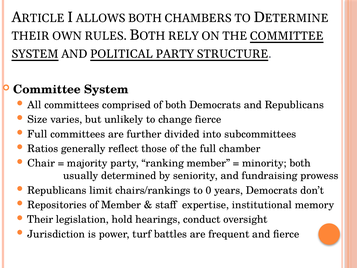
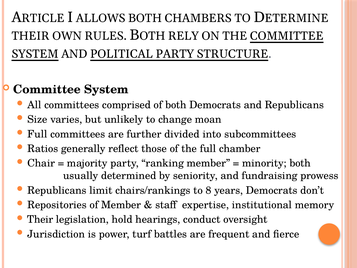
change fierce: fierce -> moan (208, 119)
0: 0 -> 8 (209, 190)
